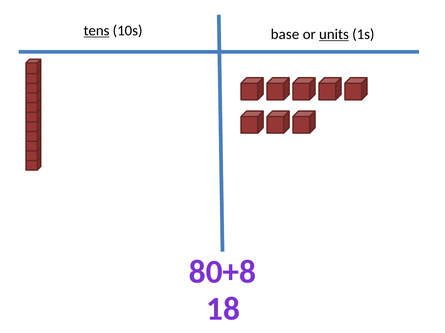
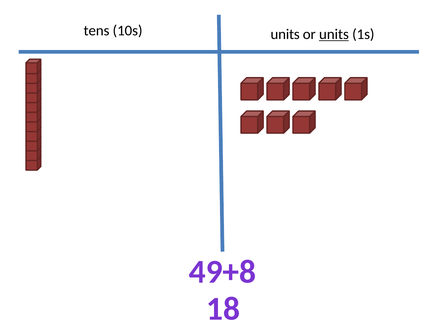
tens underline: present -> none (96, 31)
10s base: base -> units (285, 34)
80+8: 80+8 -> 49+8 (222, 273)
